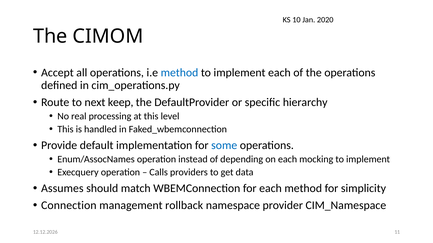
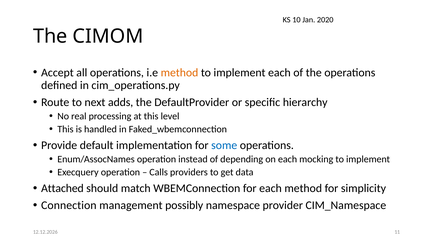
method colour: blue -> orange (179, 73)
keep: keep -> adds (121, 103)
Assumes: Assumes -> Attached (62, 189)
rollback: rollback -> possibly (184, 206)
